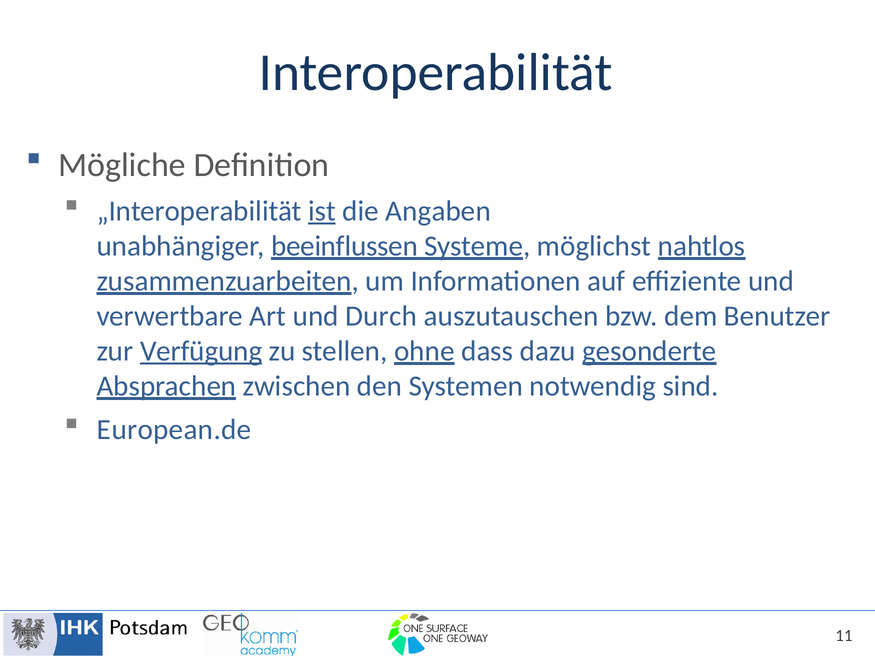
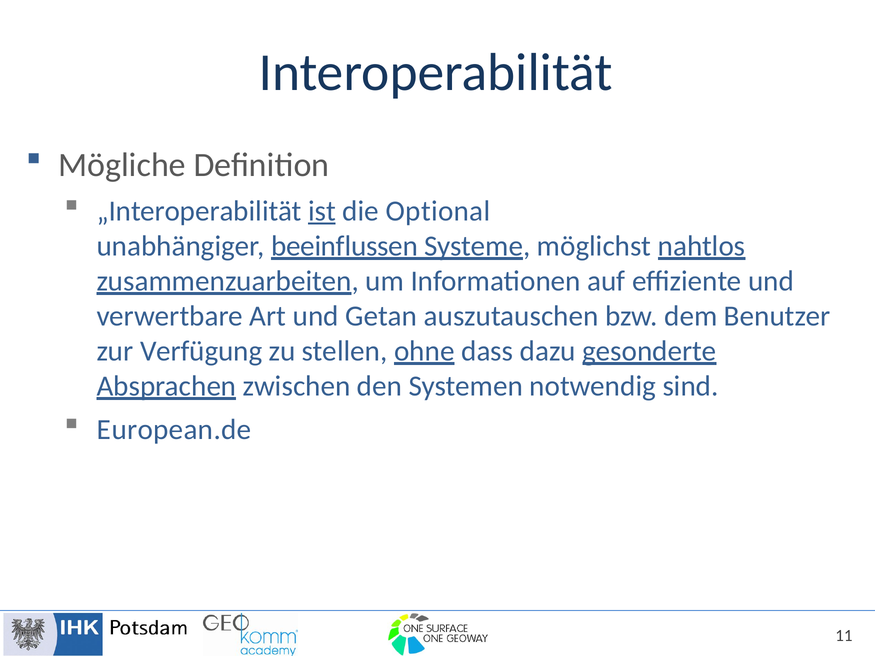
Angaben: Angaben -> Optional (438, 211)
Durch: Durch -> Getan (381, 316)
Verfügung underline: present -> none (201, 351)
